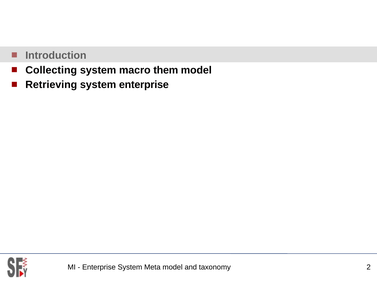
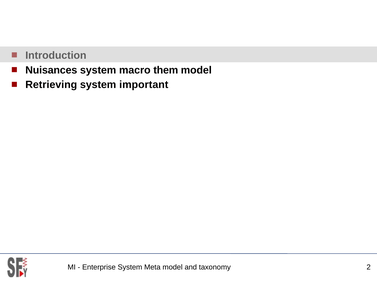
Collecting: Collecting -> Nuisances (51, 70)
system enterprise: enterprise -> important (144, 85)
